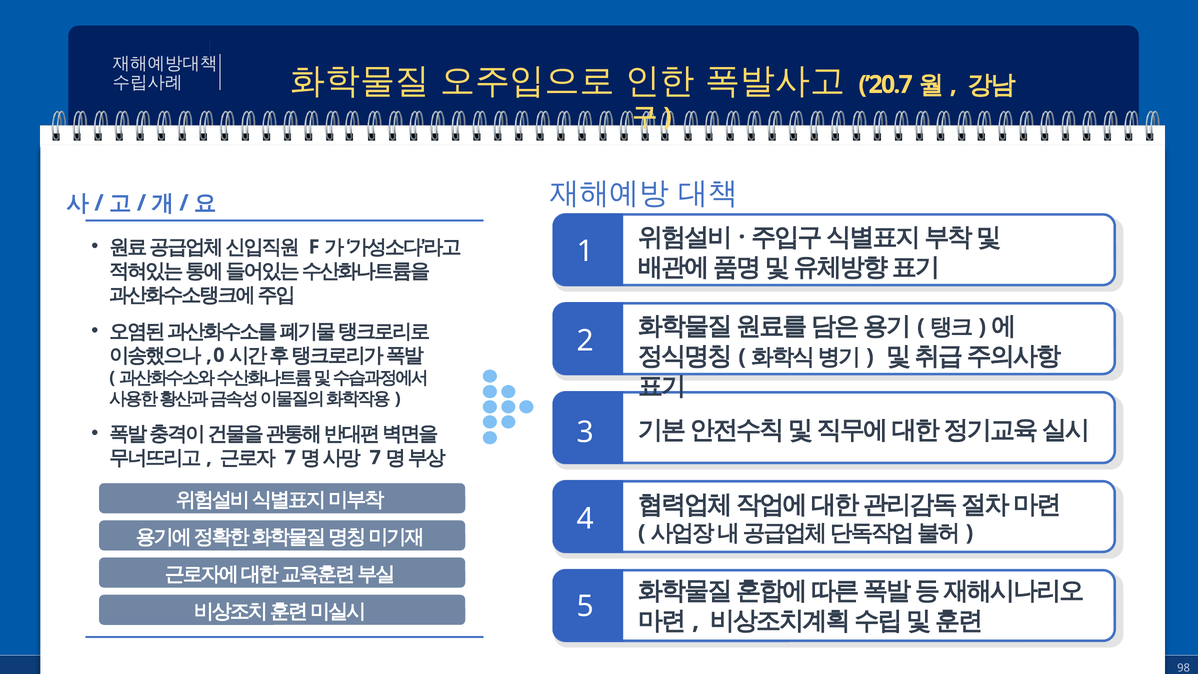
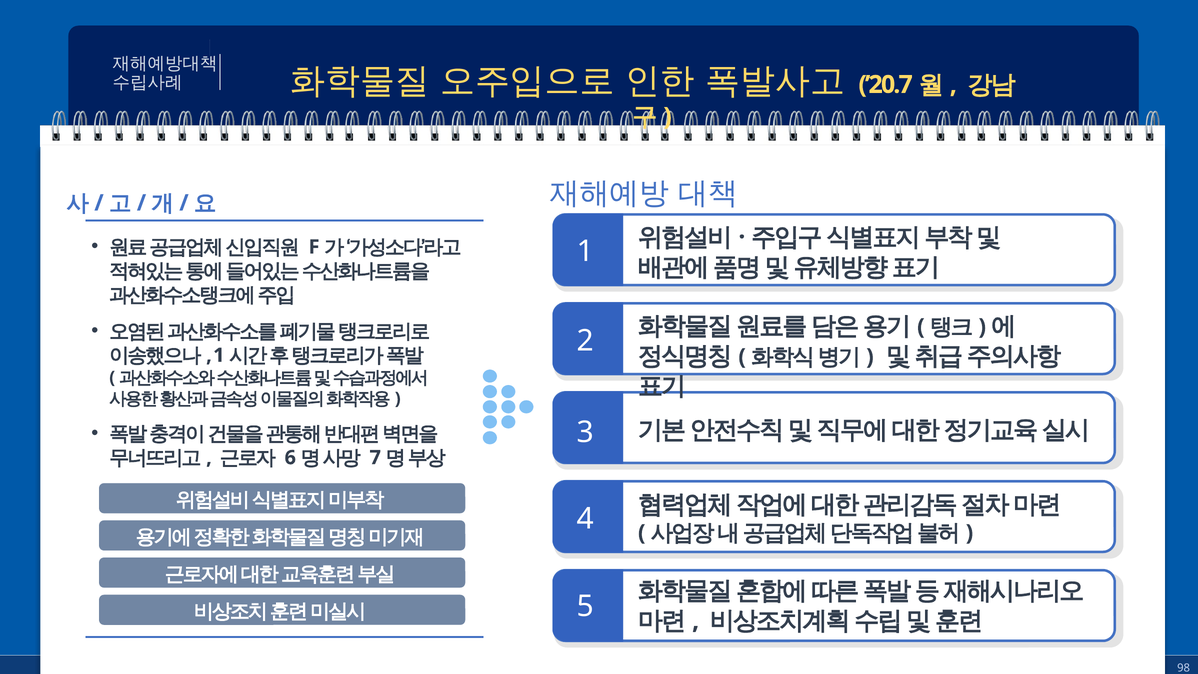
0: 0 -> 1 (219, 355)
7: 7 -> 6 (290, 458)
